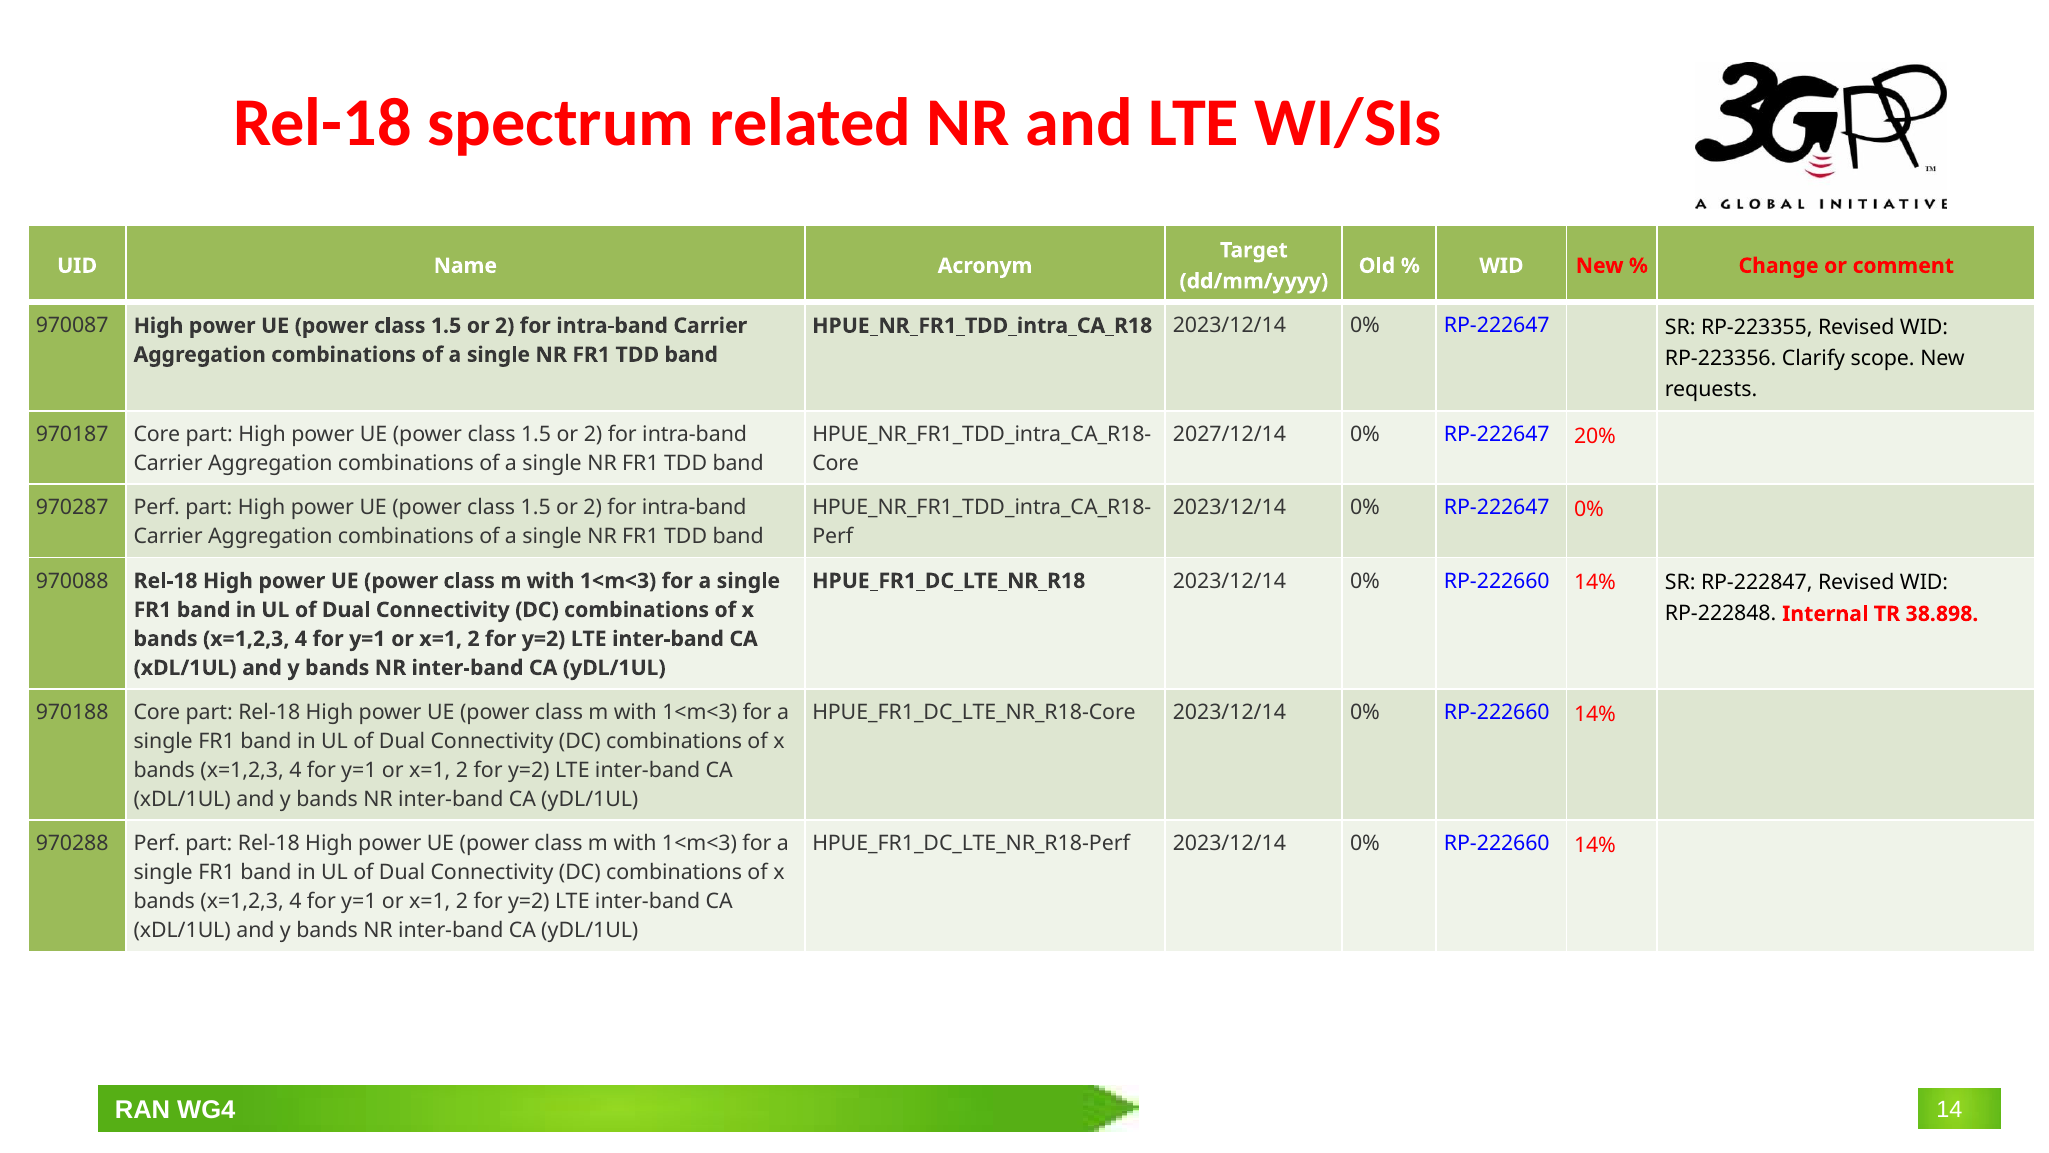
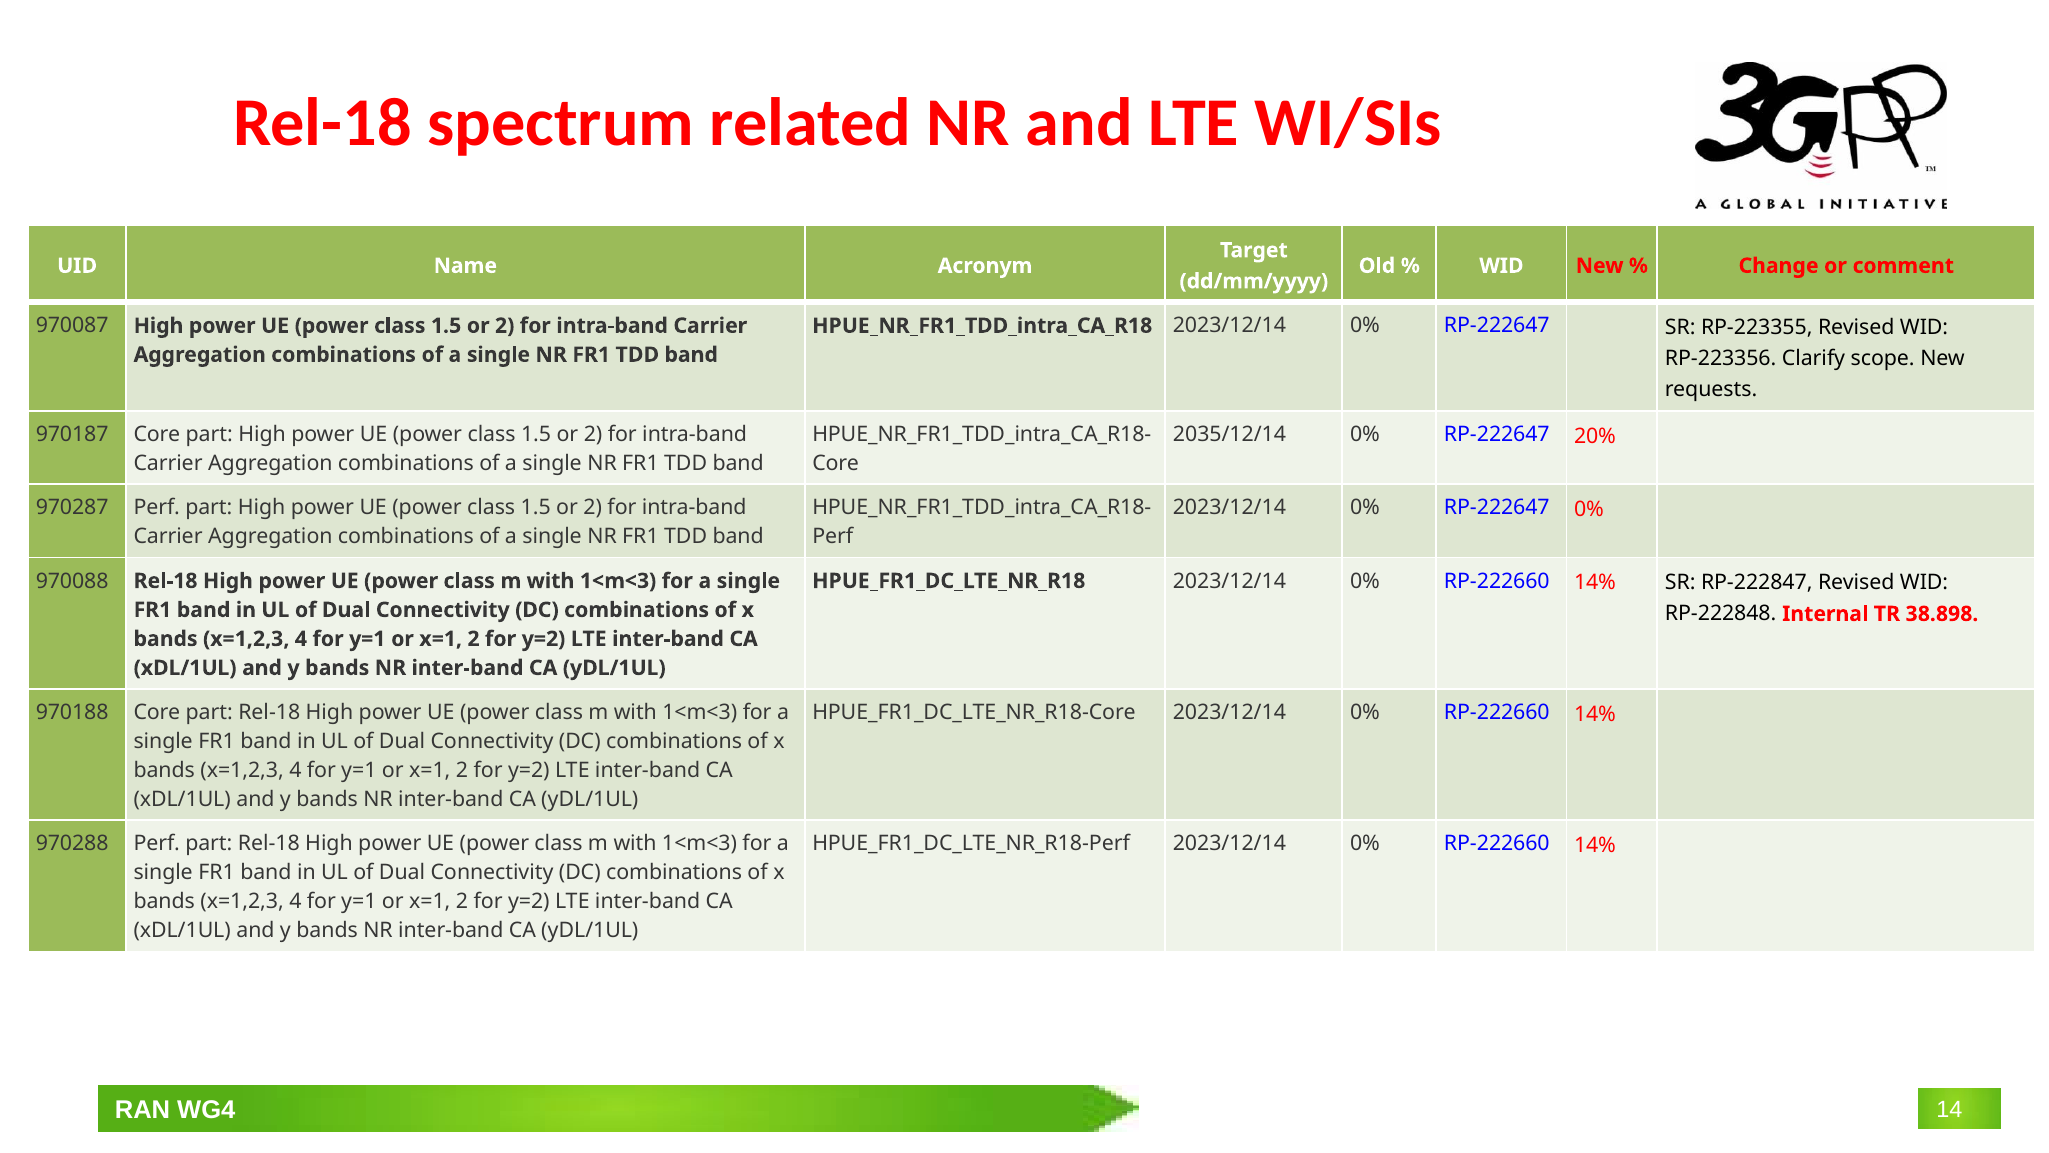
2027/12/14: 2027/12/14 -> 2035/12/14 (1230, 434)
